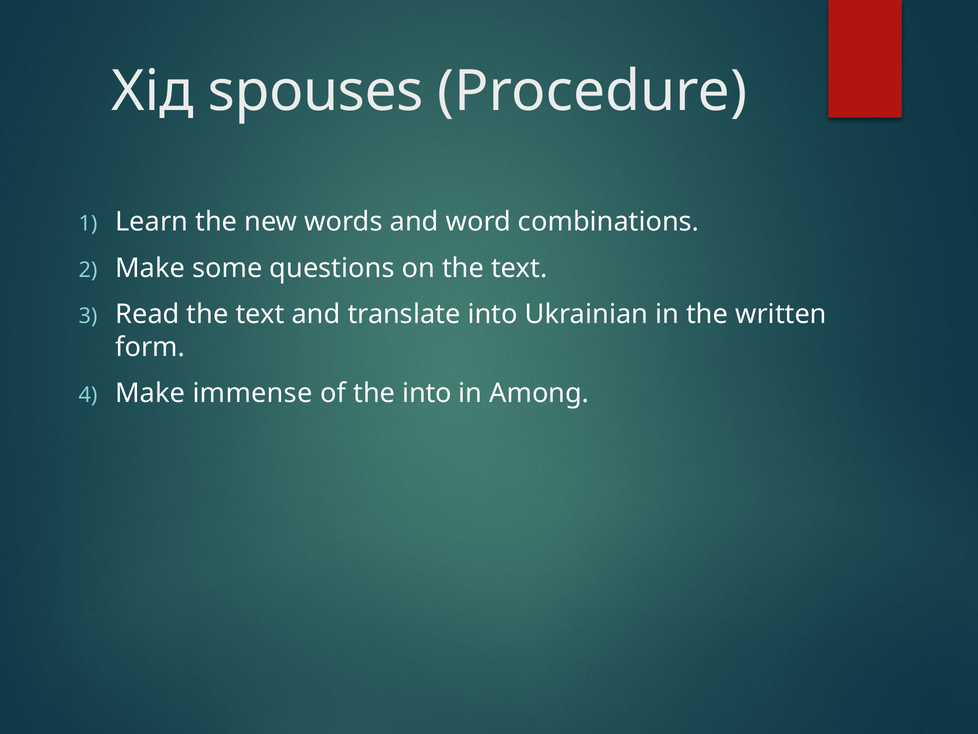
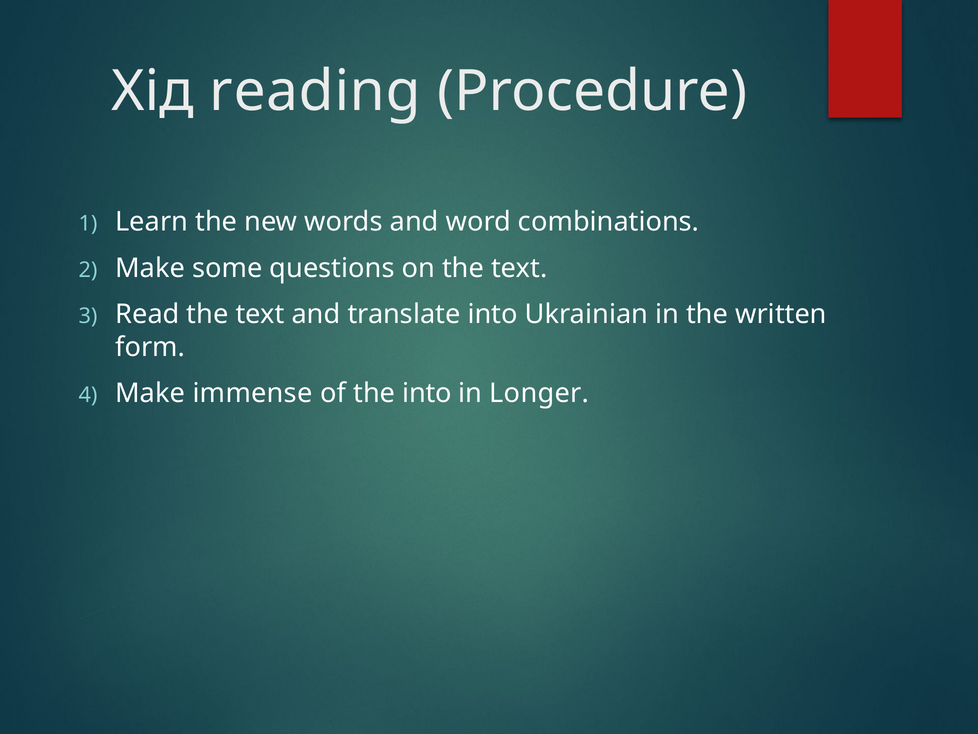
spouses: spouses -> reading (315, 92)
Among: Among -> Longer (539, 393)
